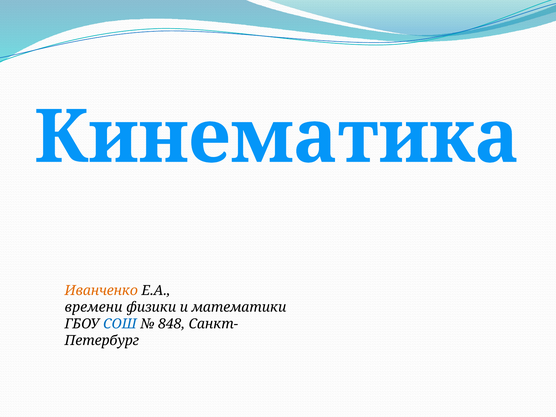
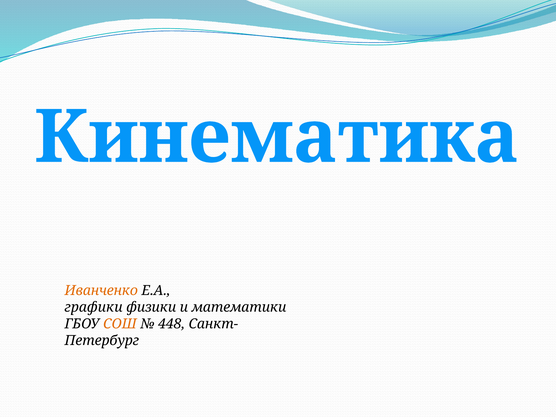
времени: времени -> графики (94, 307)
СОШ colour: blue -> orange (120, 324)
848: 848 -> 448 (172, 324)
